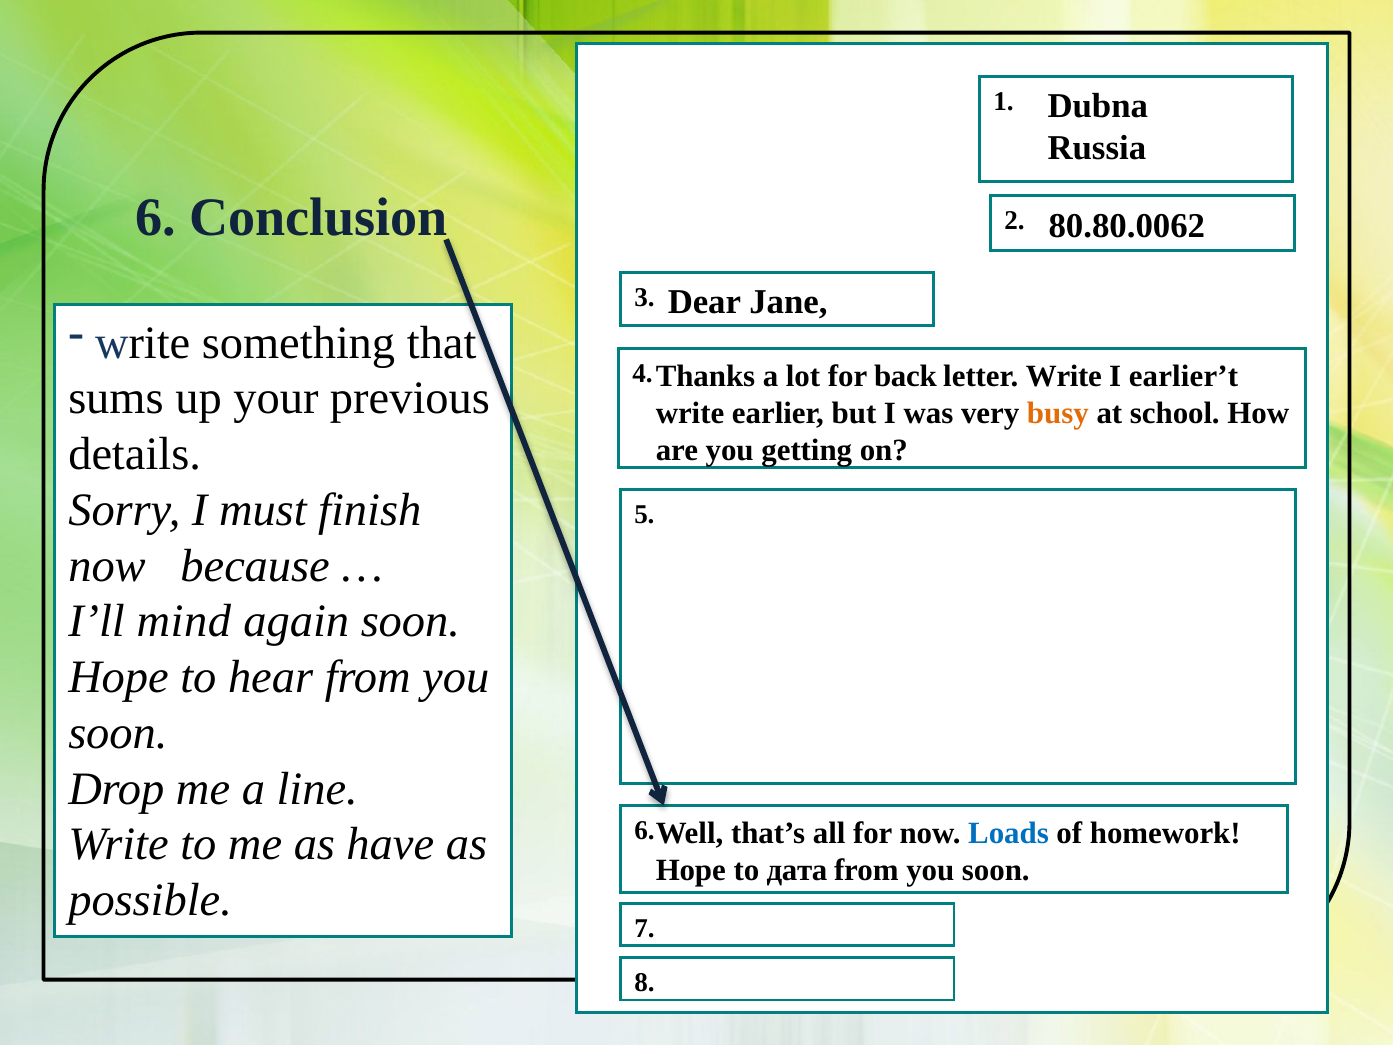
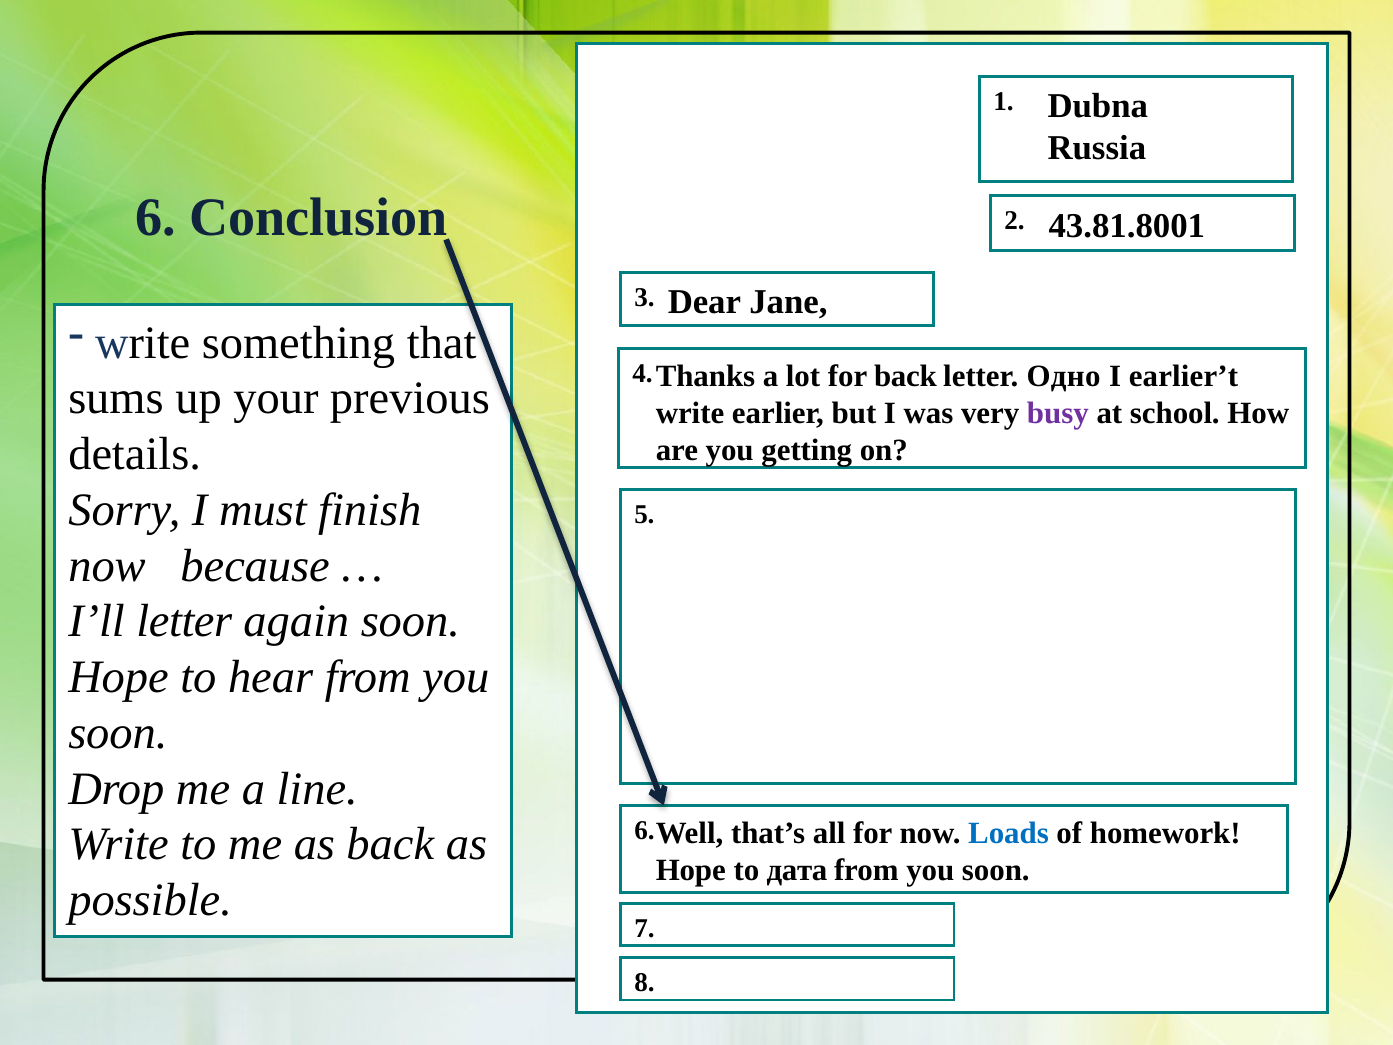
80.80.0062: 80.80.0062 -> 43.81.8001 (1127, 226)
letter Write: Write -> Одно (1064, 376)
busy colour: orange -> purple (1058, 413)
I’ll mind: mind -> letter (184, 621)
as have: have -> back (390, 844)
